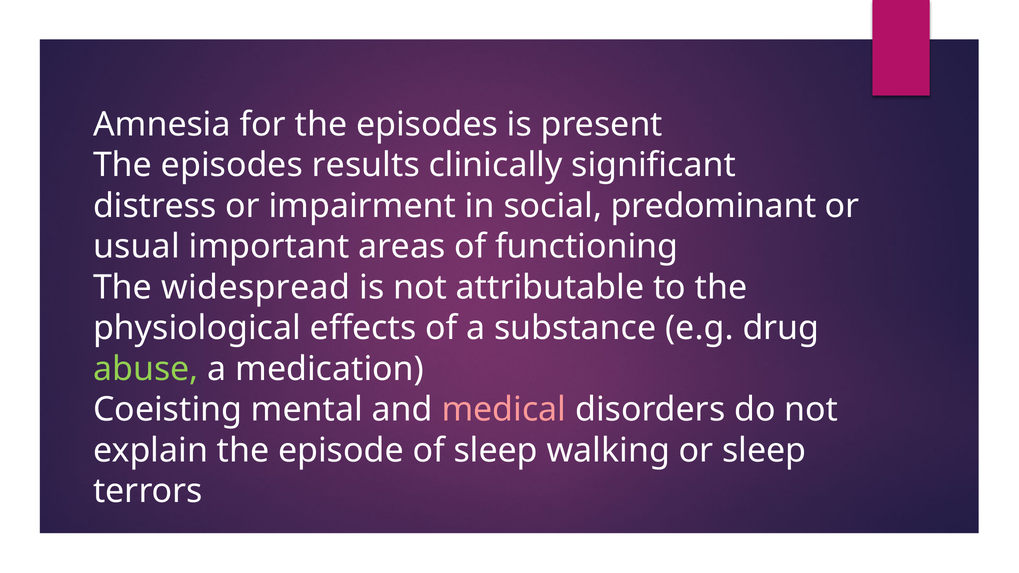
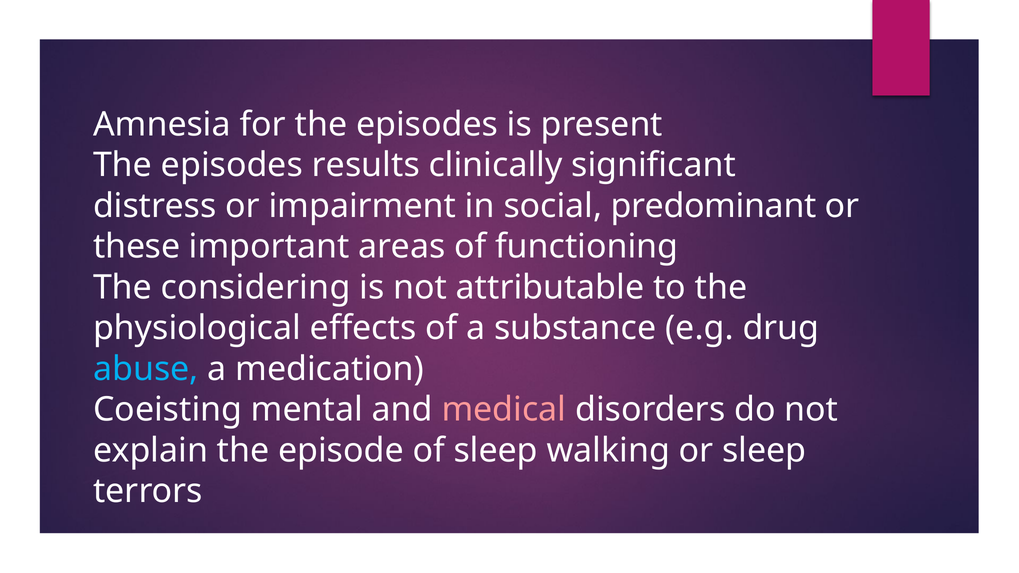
usual: usual -> these (137, 247)
widespread: widespread -> considering (256, 288)
abuse colour: light green -> light blue (146, 369)
